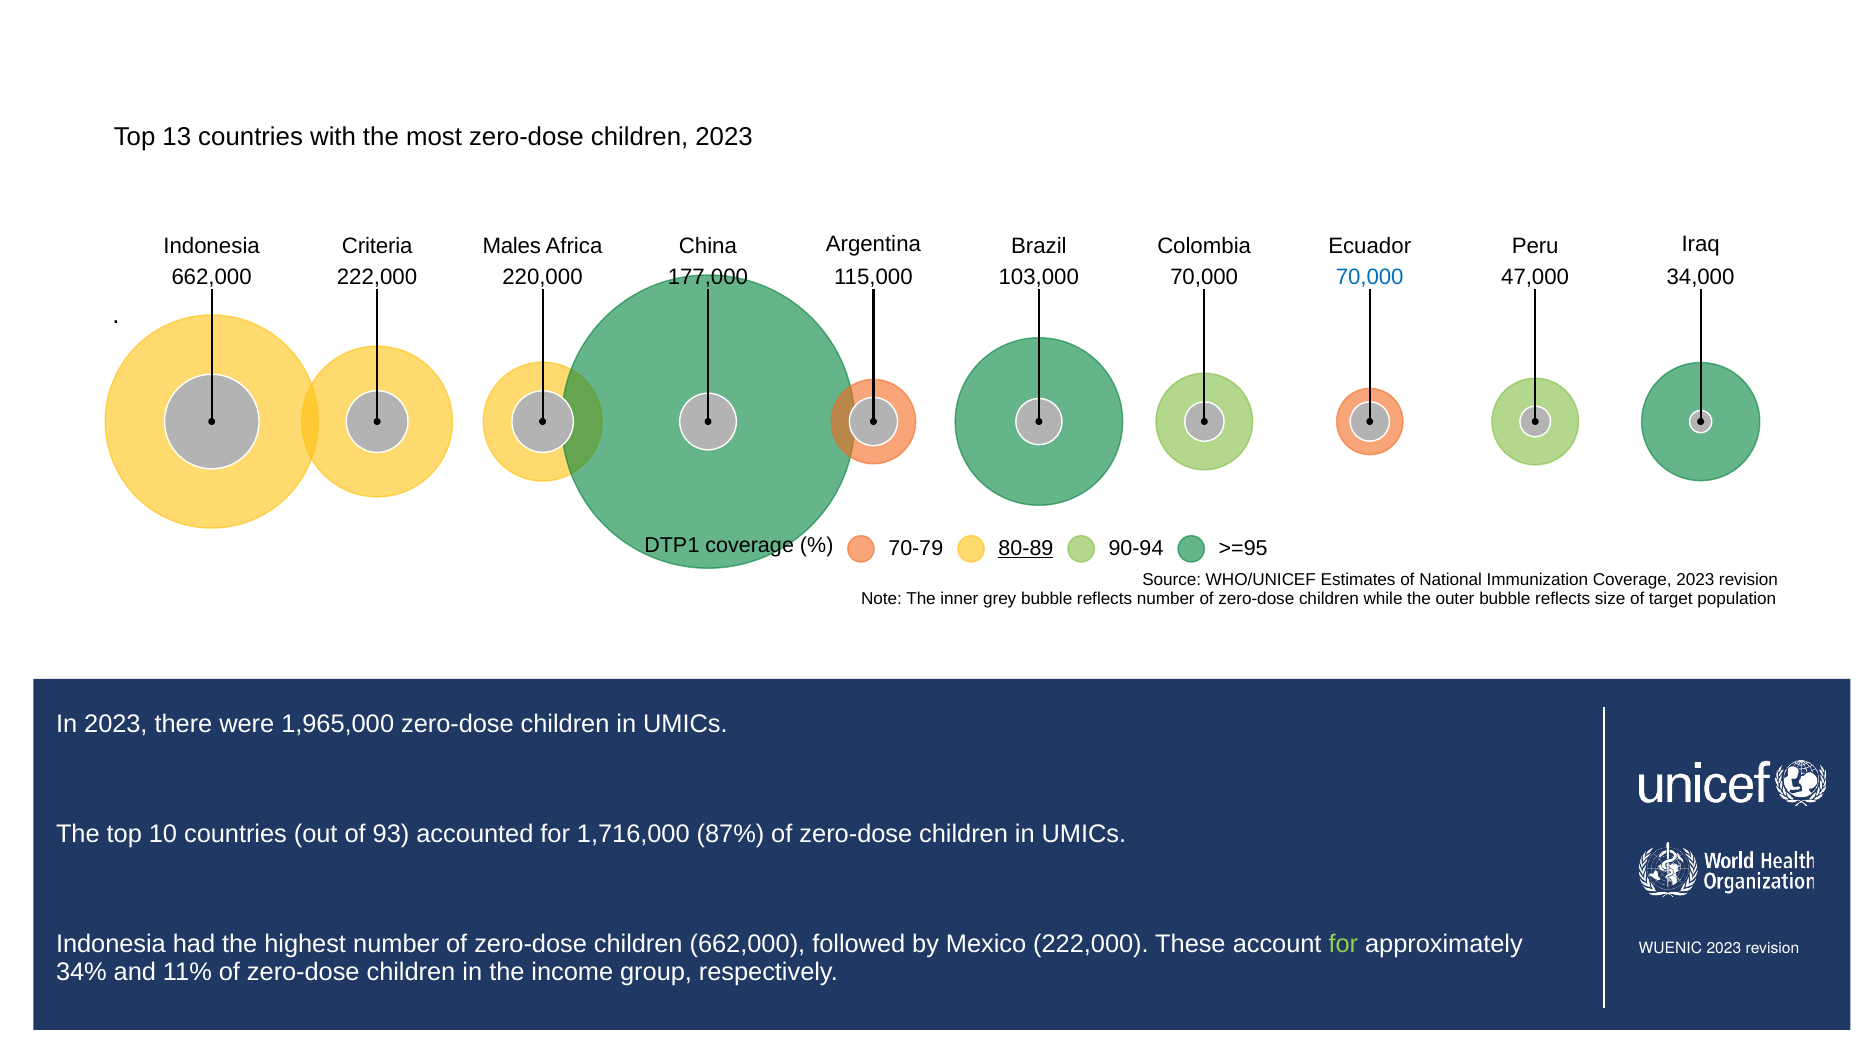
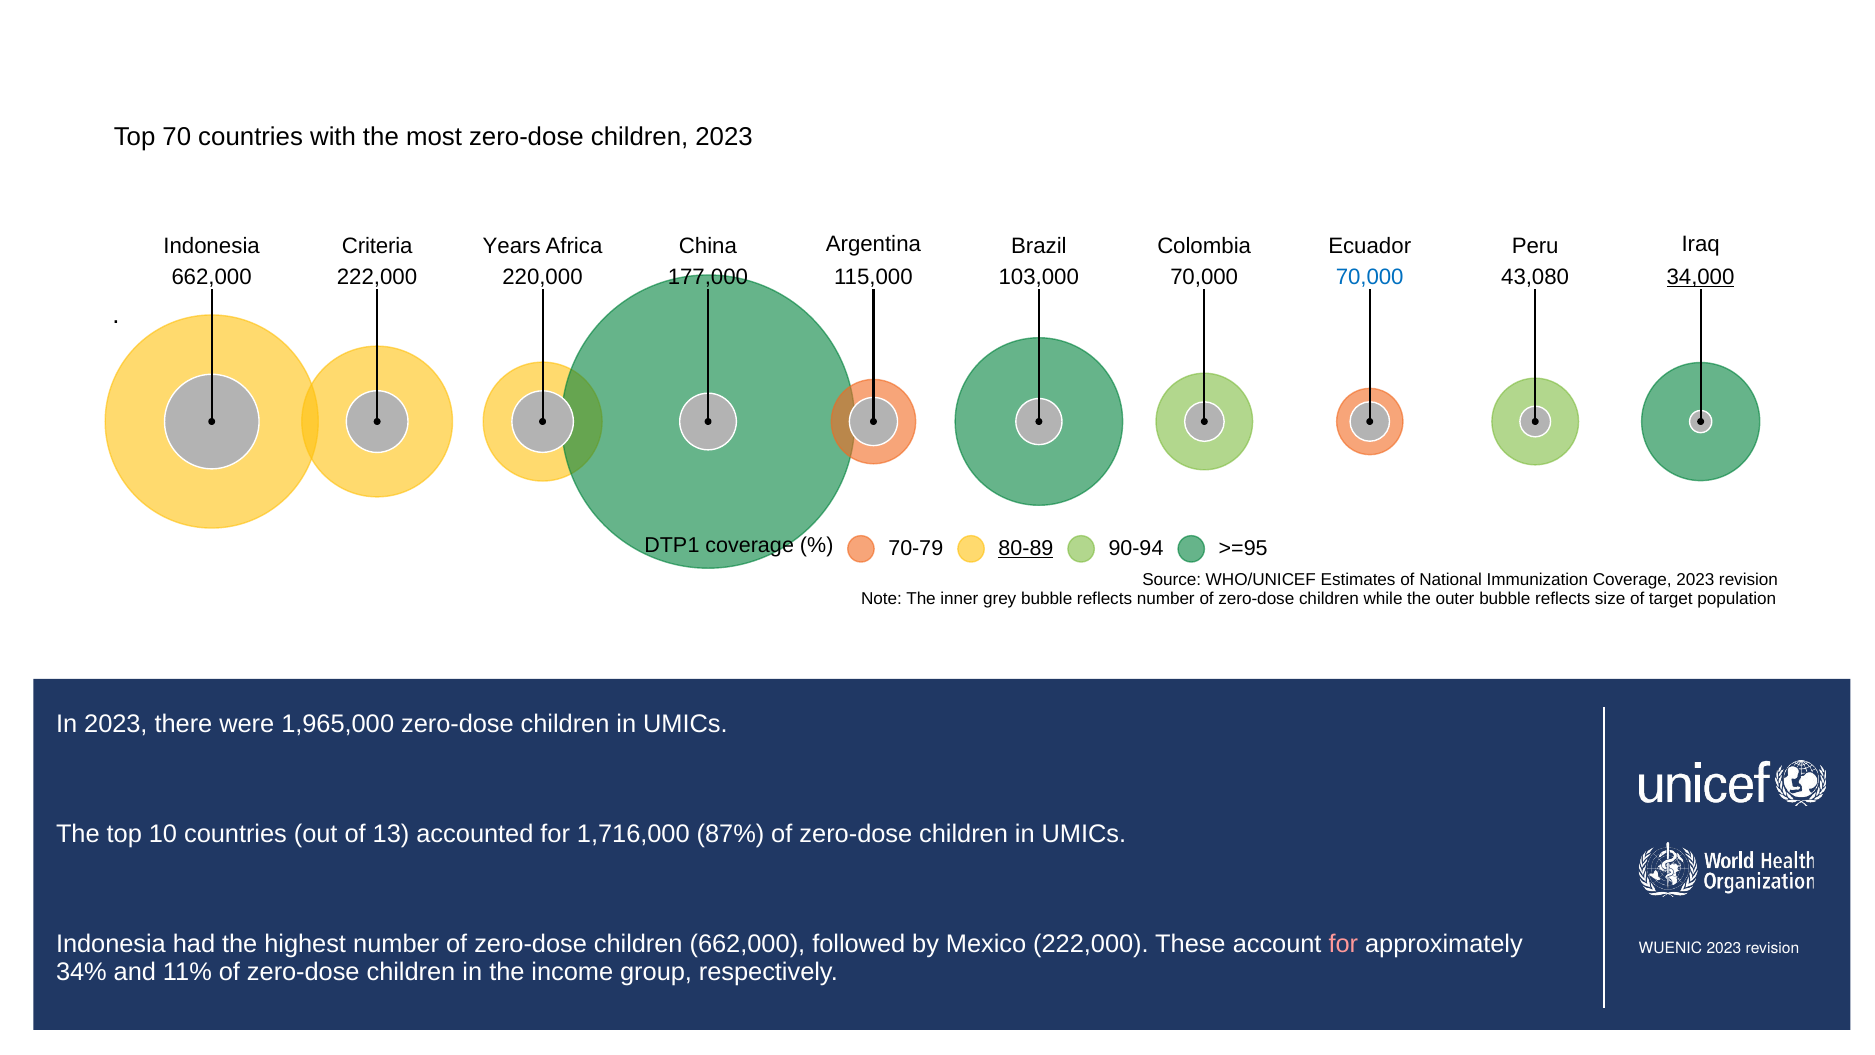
13: 13 -> 70 (177, 137)
Males: Males -> Years (512, 246)
47,000: 47,000 -> 43,080 (1535, 277)
34,000 underline: none -> present (1701, 277)
93: 93 -> 13 (391, 834)
for colour: light green -> pink (1343, 944)
